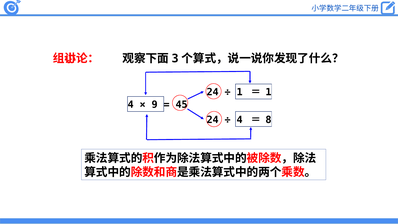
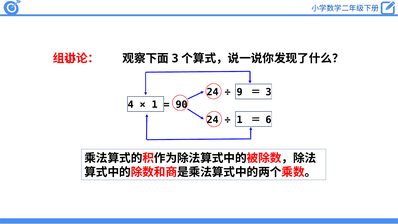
1: 1 -> 9 (240, 92)
1: 1 -> 3 (268, 92)
9: 9 -> 1 (155, 105)
45: 45 -> 90 (182, 105)
4: 4 -> 1 (240, 120)
8: 8 -> 6 (268, 120)
